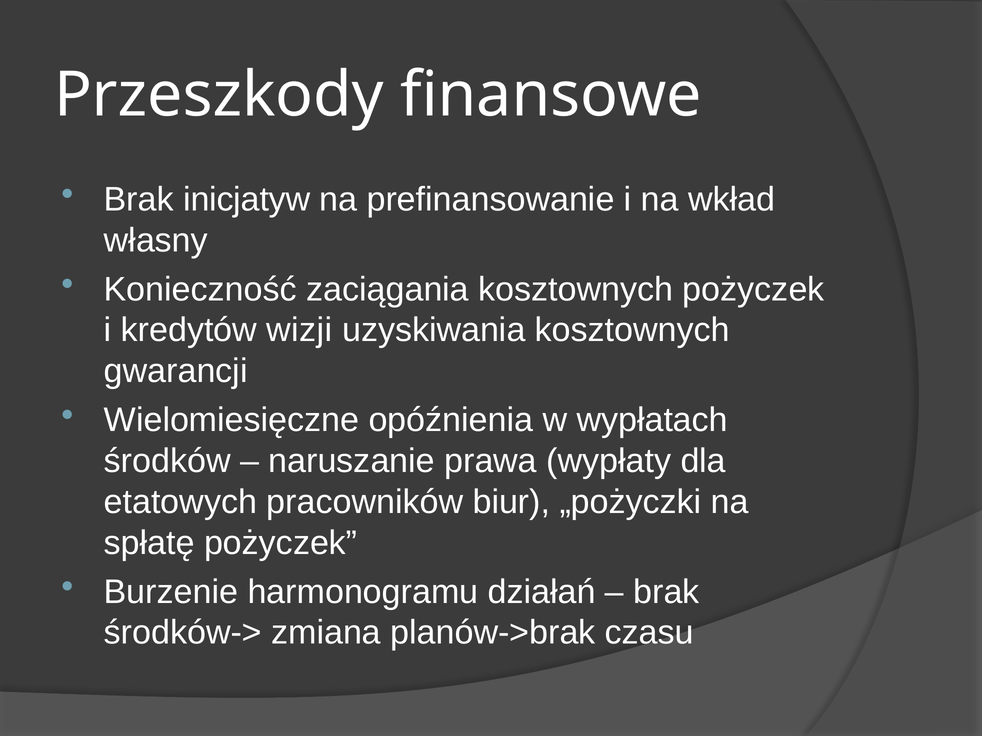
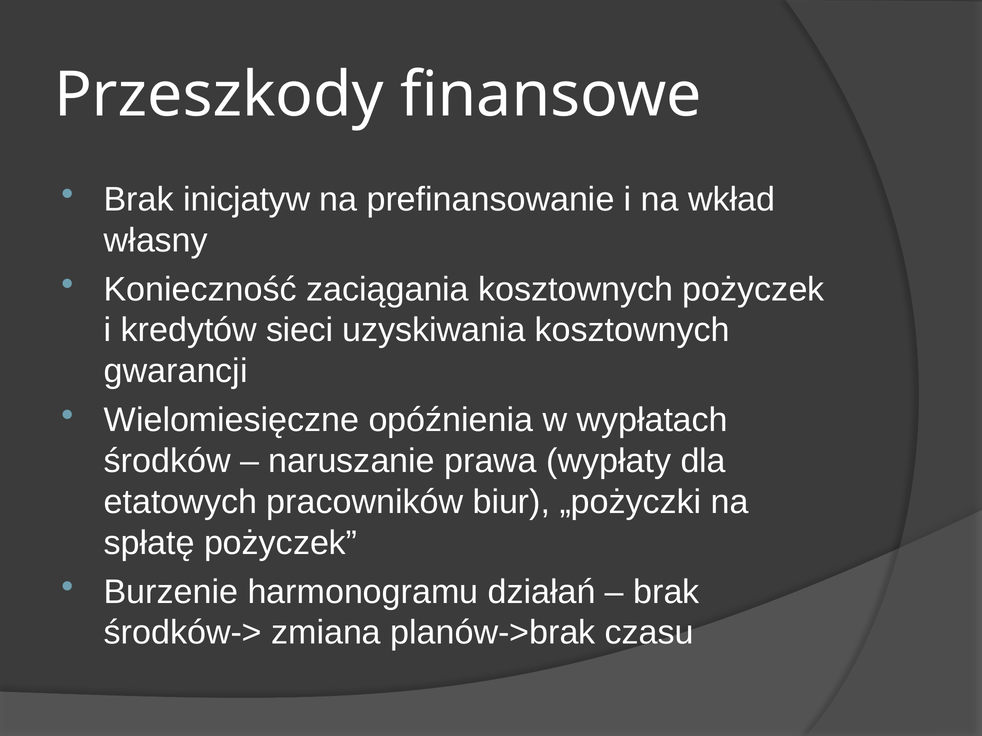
wizji: wizji -> sieci (300, 330)
